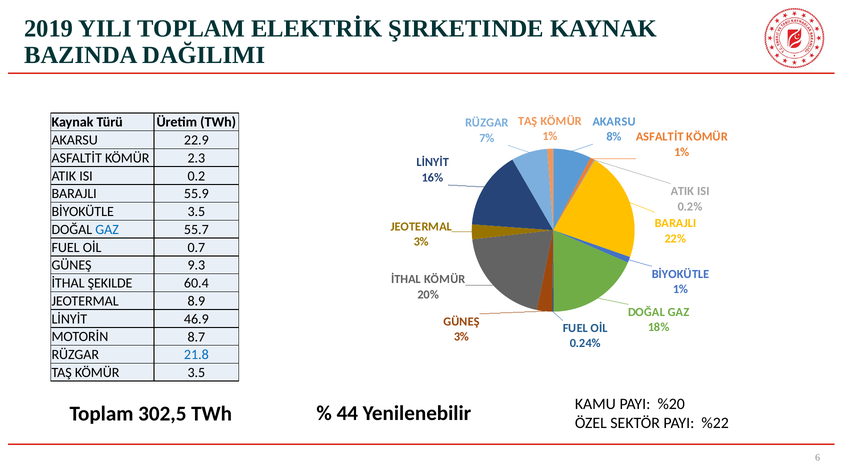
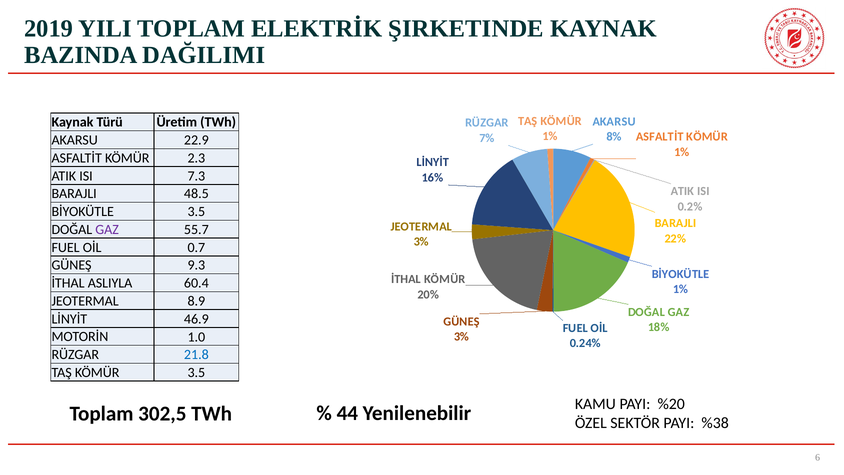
0.2: 0.2 -> 7.3 (196, 176)
55.9: 55.9 -> 48.5 (196, 194)
GAZ colour: blue -> purple (107, 229)
ŞEKILDE: ŞEKILDE -> ASLIYLA (110, 283)
8.7: 8.7 -> 1.0 (196, 337)
%22: %22 -> %38 (715, 423)
